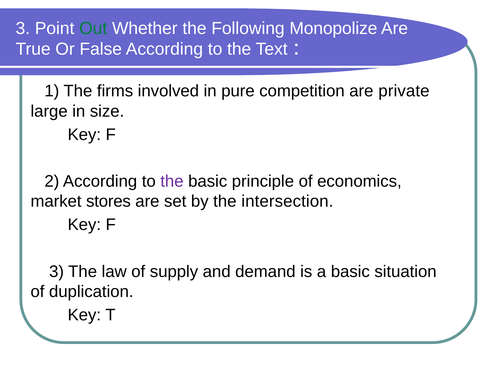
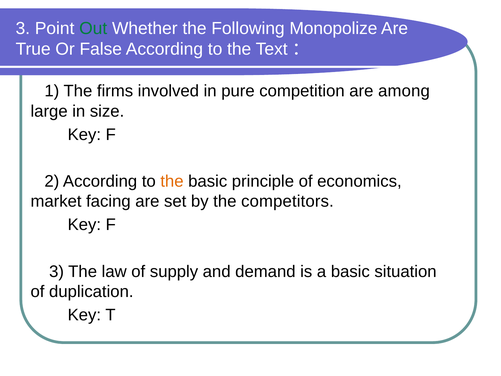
private: private -> among (404, 91)
the colour: purple -> orange (172, 181)
stores: stores -> facing (108, 201)
intersection: intersection -> competitors (287, 201)
